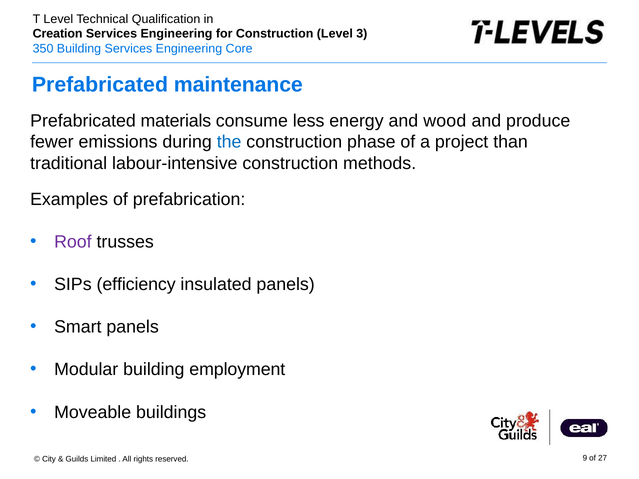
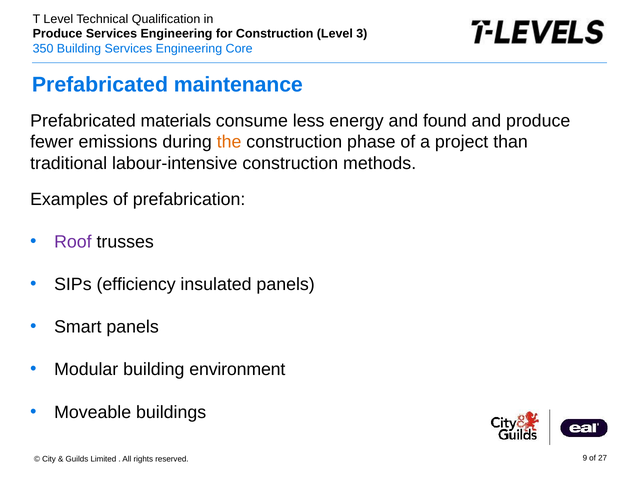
Creation: Creation -> Produce (58, 34)
wood: wood -> found (445, 121)
the colour: blue -> orange (229, 142)
employment: employment -> environment (237, 370)
